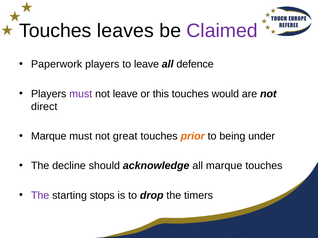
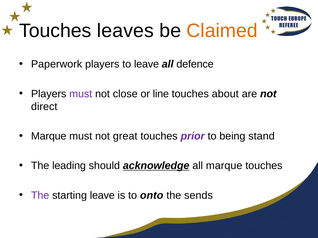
Claimed colour: purple -> orange (222, 31)
not leave: leave -> close (125, 94)
this: this -> line (161, 94)
would: would -> about (225, 94)
prior colour: orange -> purple (193, 136)
under: under -> stand (261, 136)
decline: decline -> leading (69, 166)
acknowledge underline: none -> present (156, 166)
starting stops: stops -> leave (102, 196)
drop: drop -> onto (152, 196)
timers: timers -> sends (199, 196)
